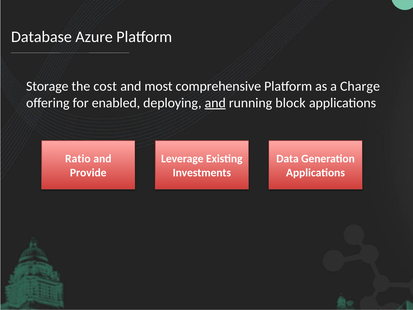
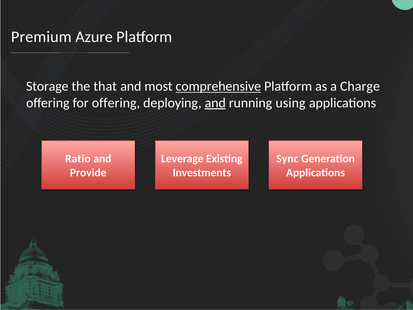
Database: Database -> Premium (41, 37)
cost: cost -> that (105, 86)
comprehensive underline: none -> present (218, 86)
for enabled: enabled -> offering (116, 103)
block: block -> using (291, 103)
Data: Data -> Sync (287, 159)
